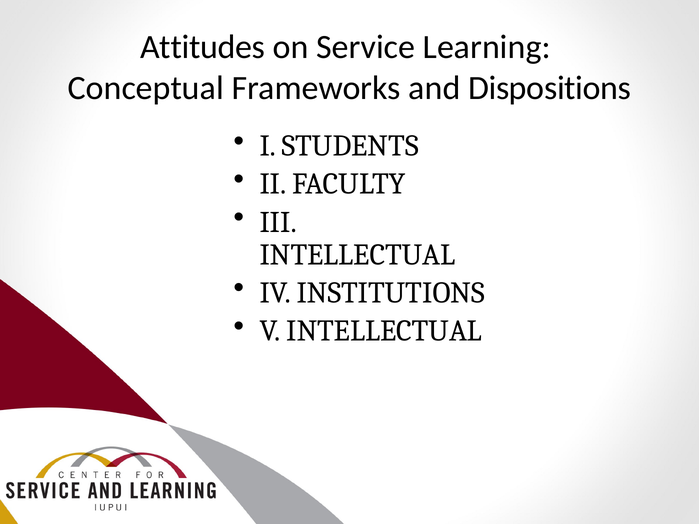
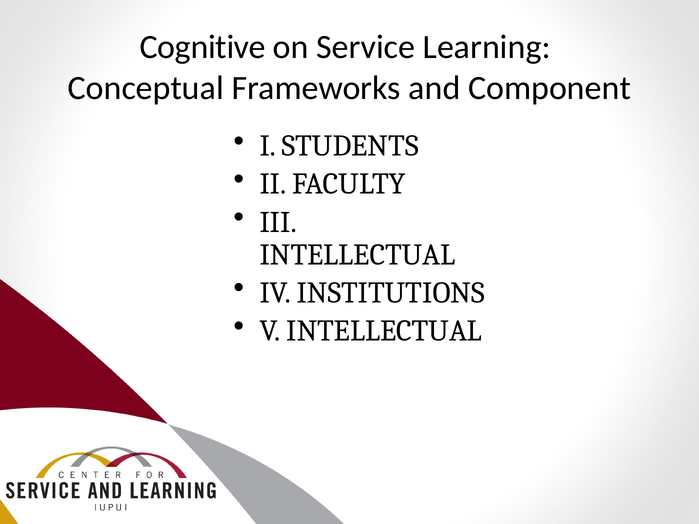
Attitudes: Attitudes -> Cognitive (203, 47)
Dispositions: Dispositions -> Component (549, 88)
